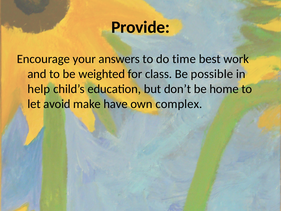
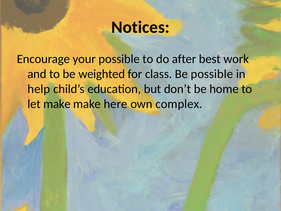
Provide: Provide -> Notices (140, 27)
your answers: answers -> possible (119, 59)
time: time -> after (184, 59)
let avoid: avoid -> make (57, 104)
have: have -> here (115, 104)
